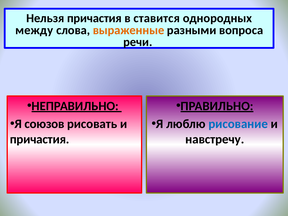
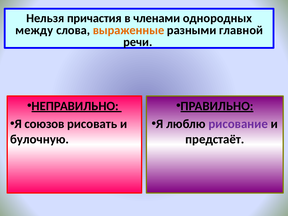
ставится: ставится -> членами (157, 18)
вопроса: вопроса -> главной (241, 30)
рисование colour: blue -> purple (238, 124)
причастия: причастия -> булочную (40, 139)
навстречу: навстречу -> предстаёт (215, 139)
